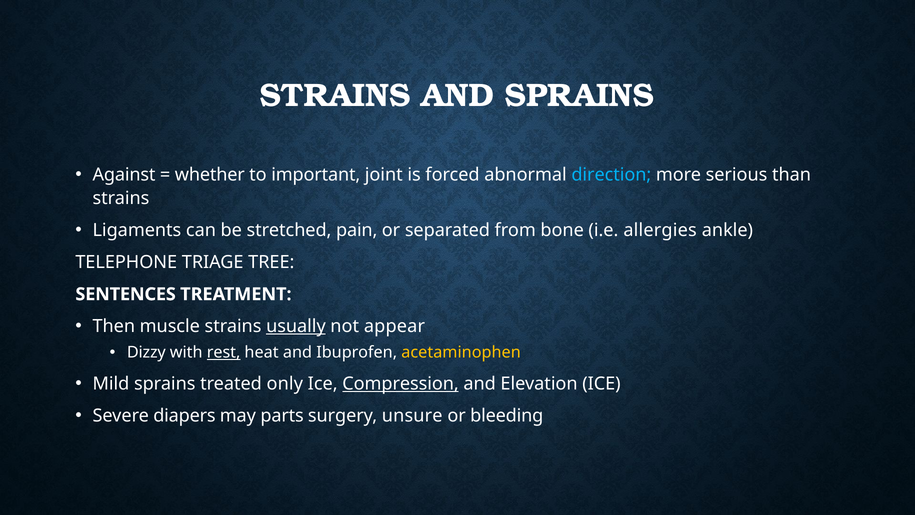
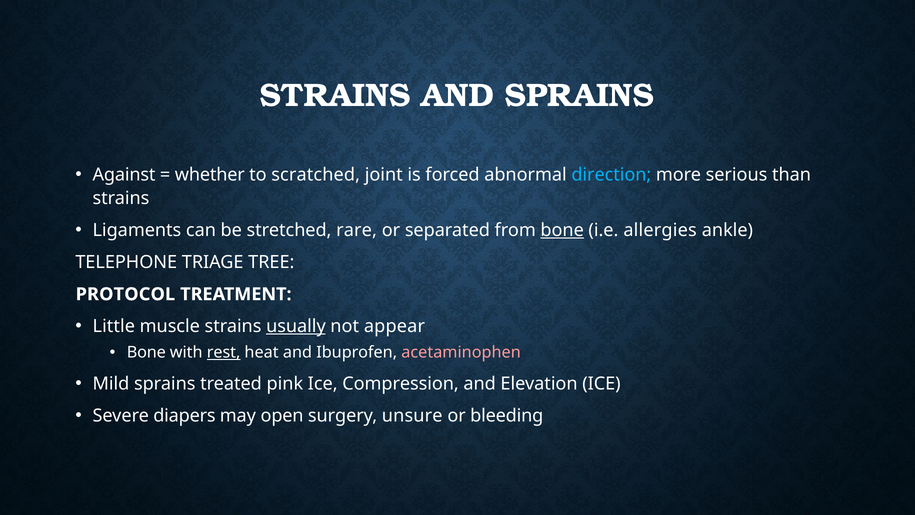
important: important -> scratched (316, 175)
pain: pain -> rare (357, 230)
bone underline: none -> present (562, 230)
SENTENCES: SENTENCES -> PROTOCOL (125, 294)
Then: Then -> Little (114, 326)
Dizzy: Dizzy -> Bone (146, 352)
acetaminophen colour: yellow -> pink (461, 352)
only: only -> pink (285, 383)
Compression underline: present -> none (401, 383)
parts: parts -> open (282, 415)
